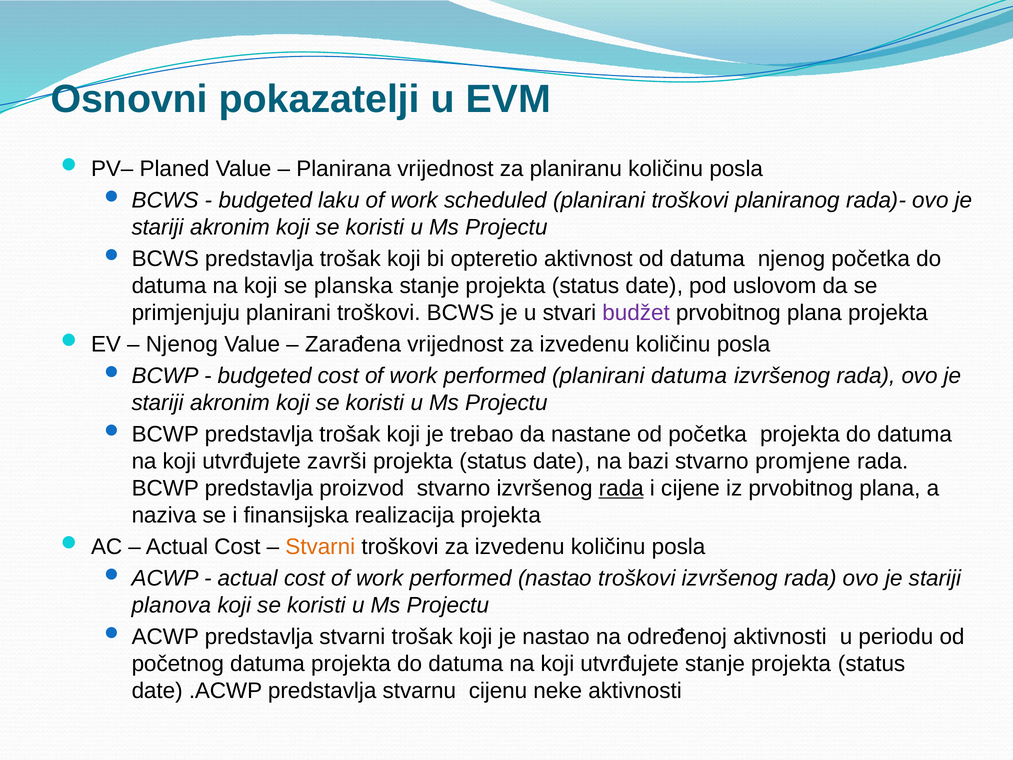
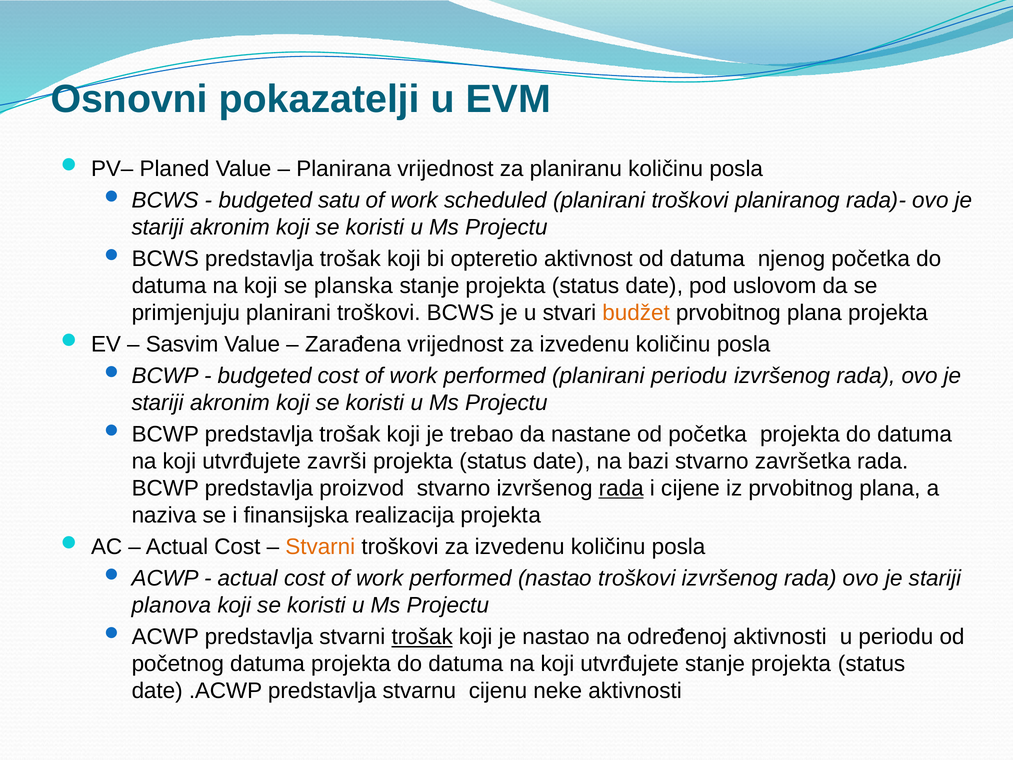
laku: laku -> satu (339, 200)
budžet colour: purple -> orange (636, 313)
Njenog: Njenog -> Sasvim (182, 344)
planirani datuma: datuma -> periodu (689, 376)
promjene: promjene -> završetka (803, 461)
trošak underline: none -> present (422, 637)
